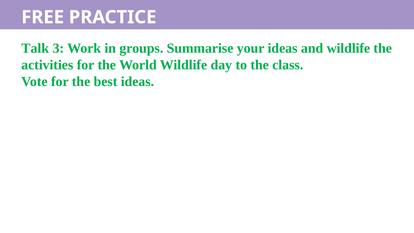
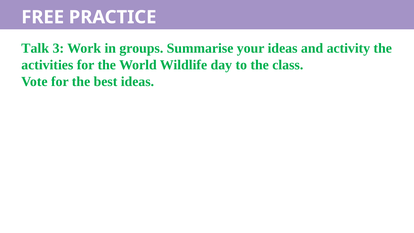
and wildlife: wildlife -> activity (348, 48)
